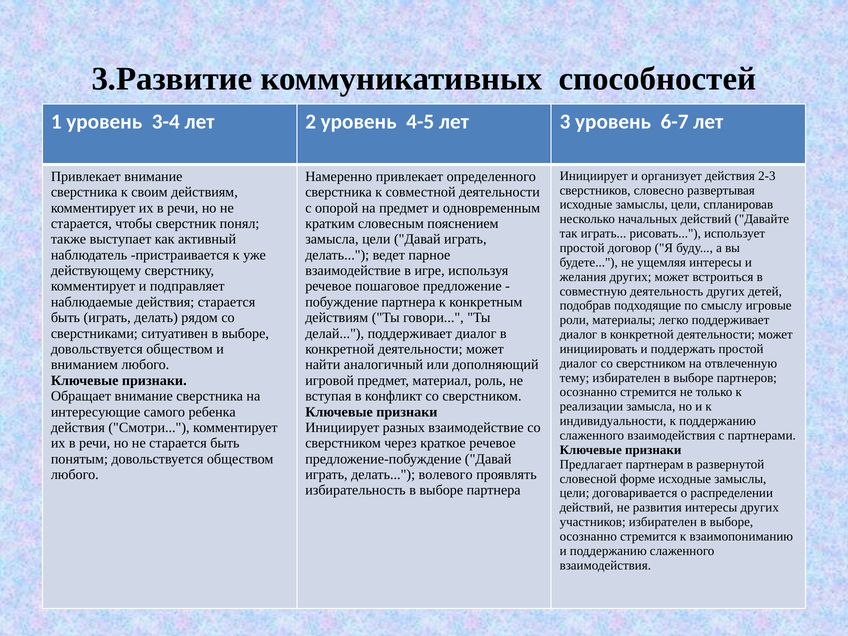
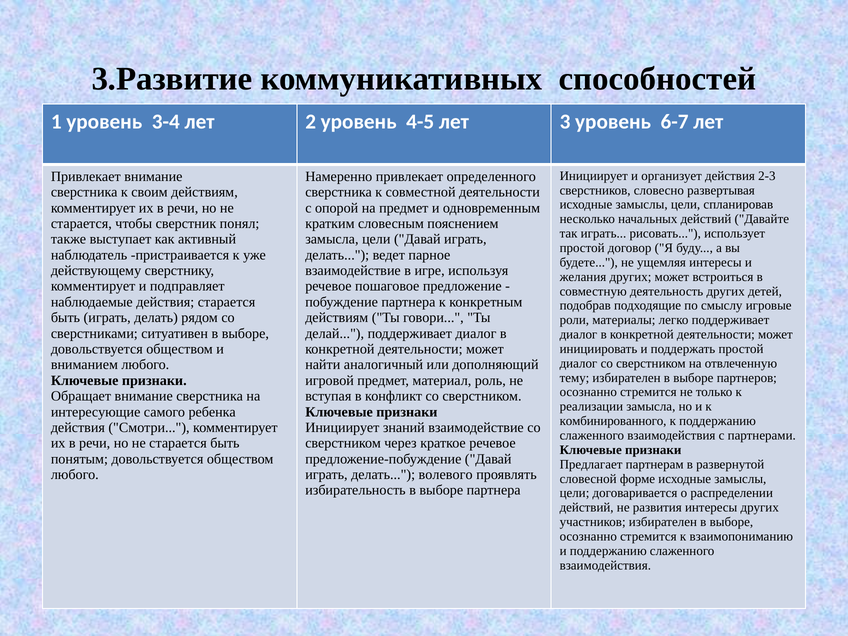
индивидуальности: индивидуальности -> комбинированного (613, 421)
разных: разных -> знаний (404, 428)
